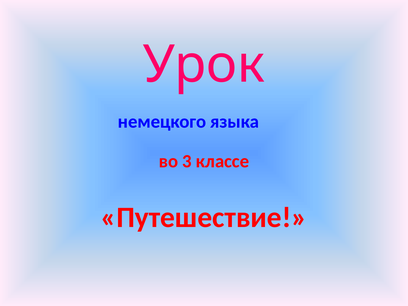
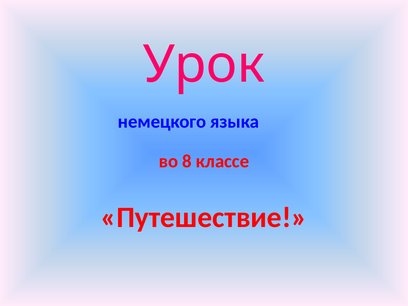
3: 3 -> 8 (187, 161)
